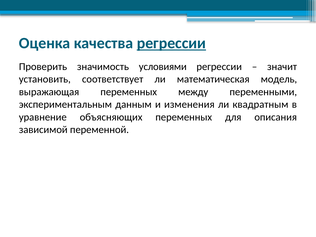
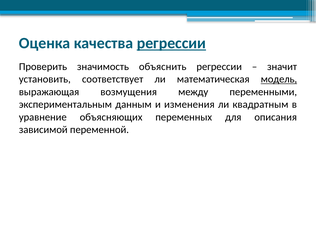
условиями: условиями -> объяснить (163, 67)
модель underline: none -> present (279, 79)
выражающая переменных: переменных -> возмущения (129, 92)
